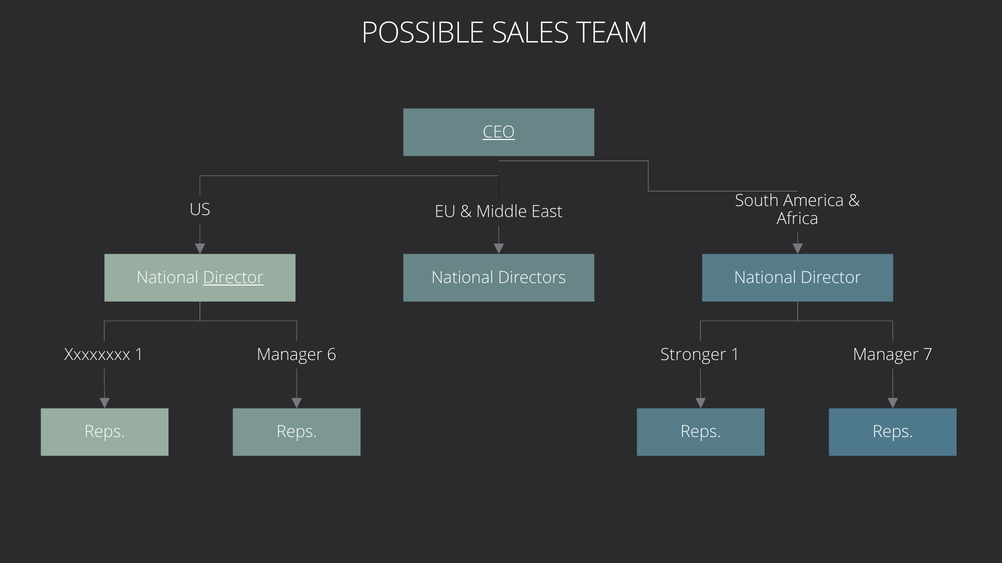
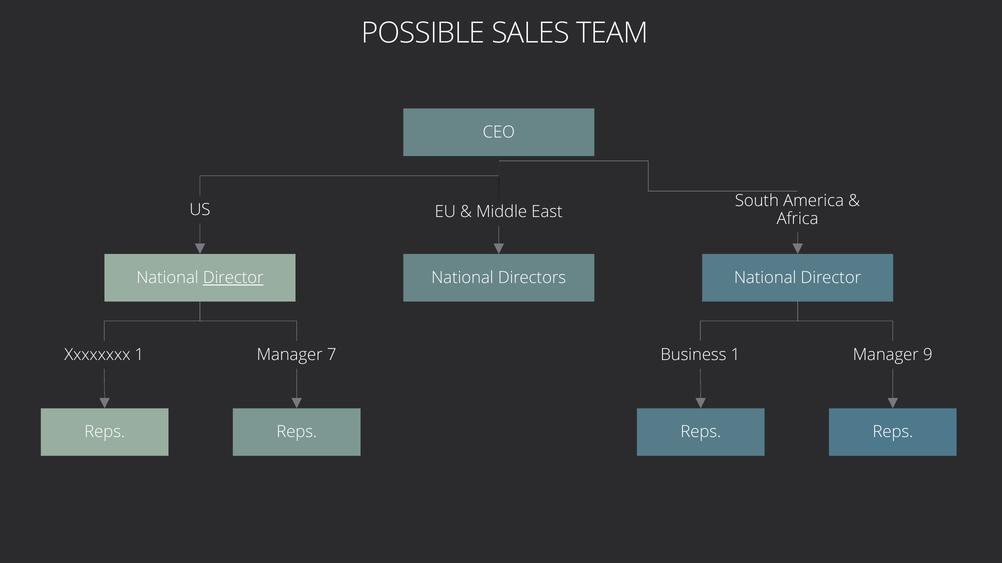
CEO underline: present -> none (499, 132)
6: 6 -> 7 (332, 355)
Stronger: Stronger -> Business (693, 355)
7: 7 -> 9 (928, 355)
